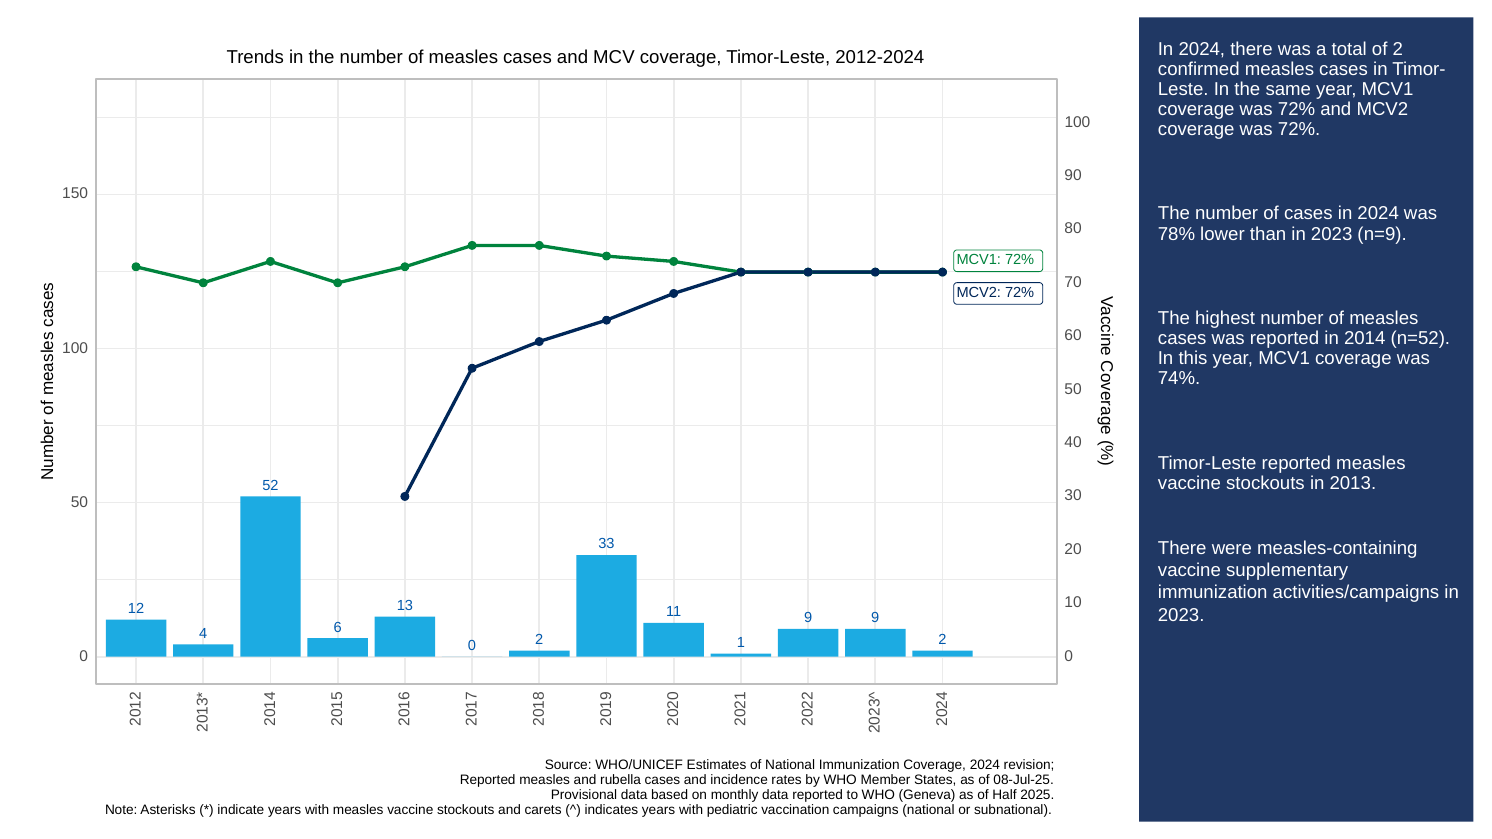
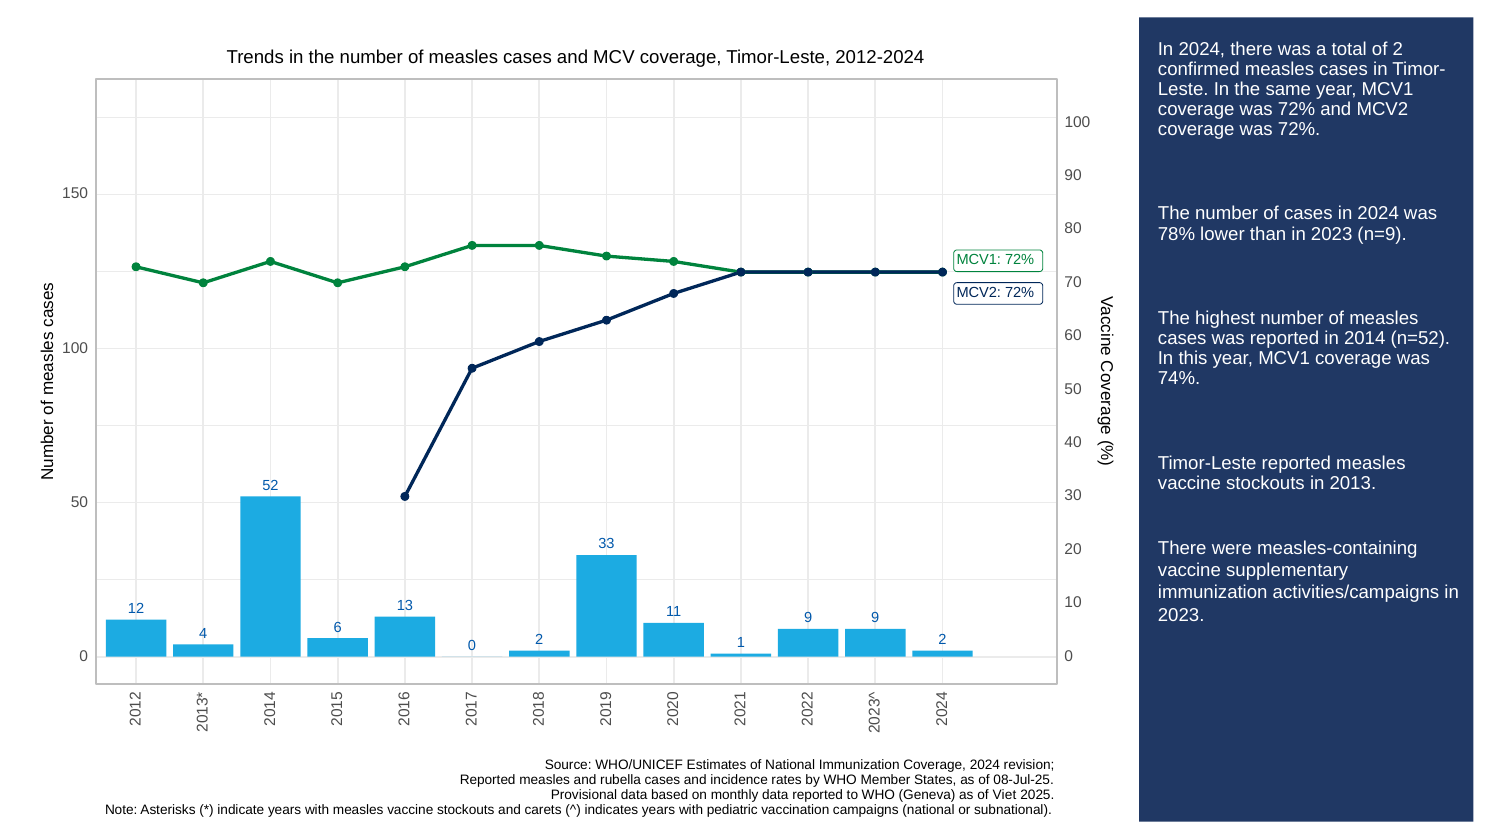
Half: Half -> Viet (1004, 795)
